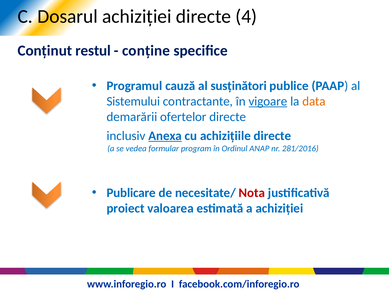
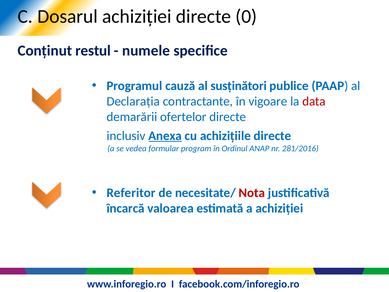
4: 4 -> 0 (246, 16)
conține: conține -> numele (146, 51)
Sistemului: Sistemului -> Declarația (133, 101)
vigoare underline: present -> none (268, 101)
data colour: orange -> red (314, 101)
Publicare: Publicare -> Referitor (131, 193)
proiect: proiect -> încarcă (126, 208)
